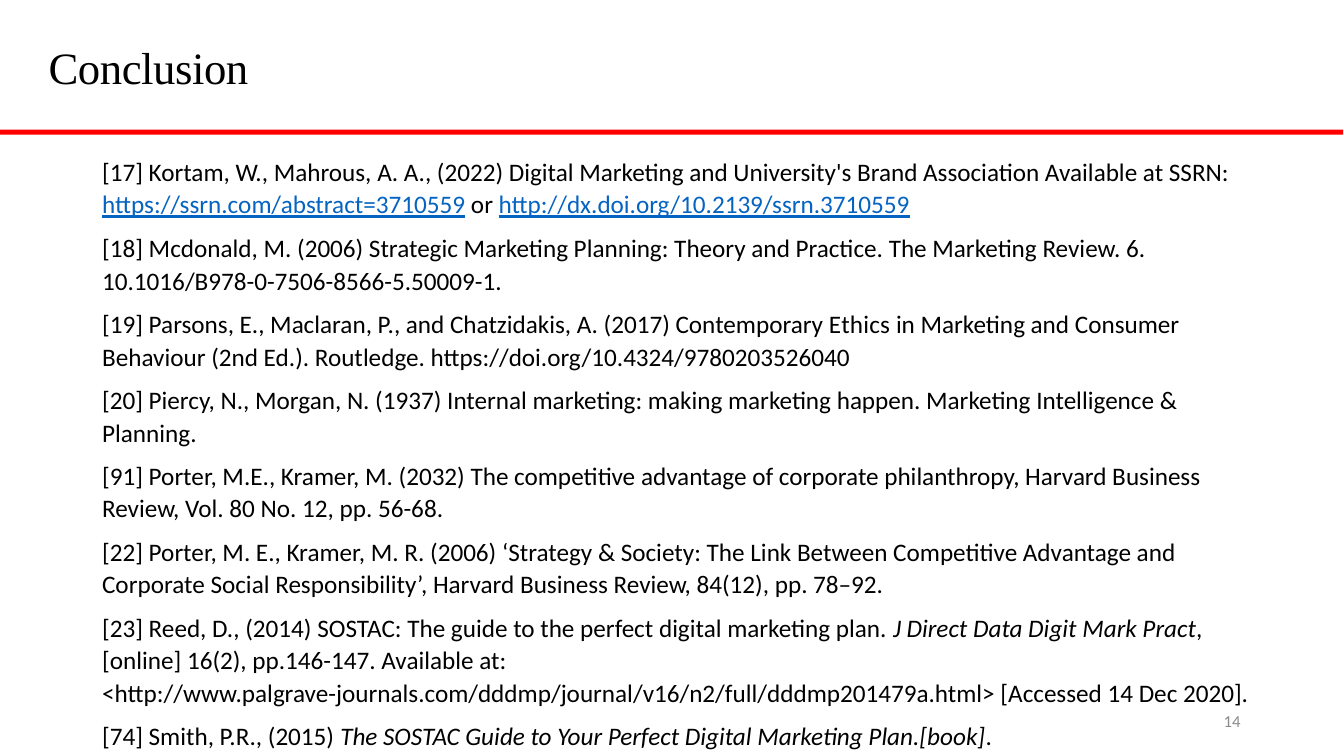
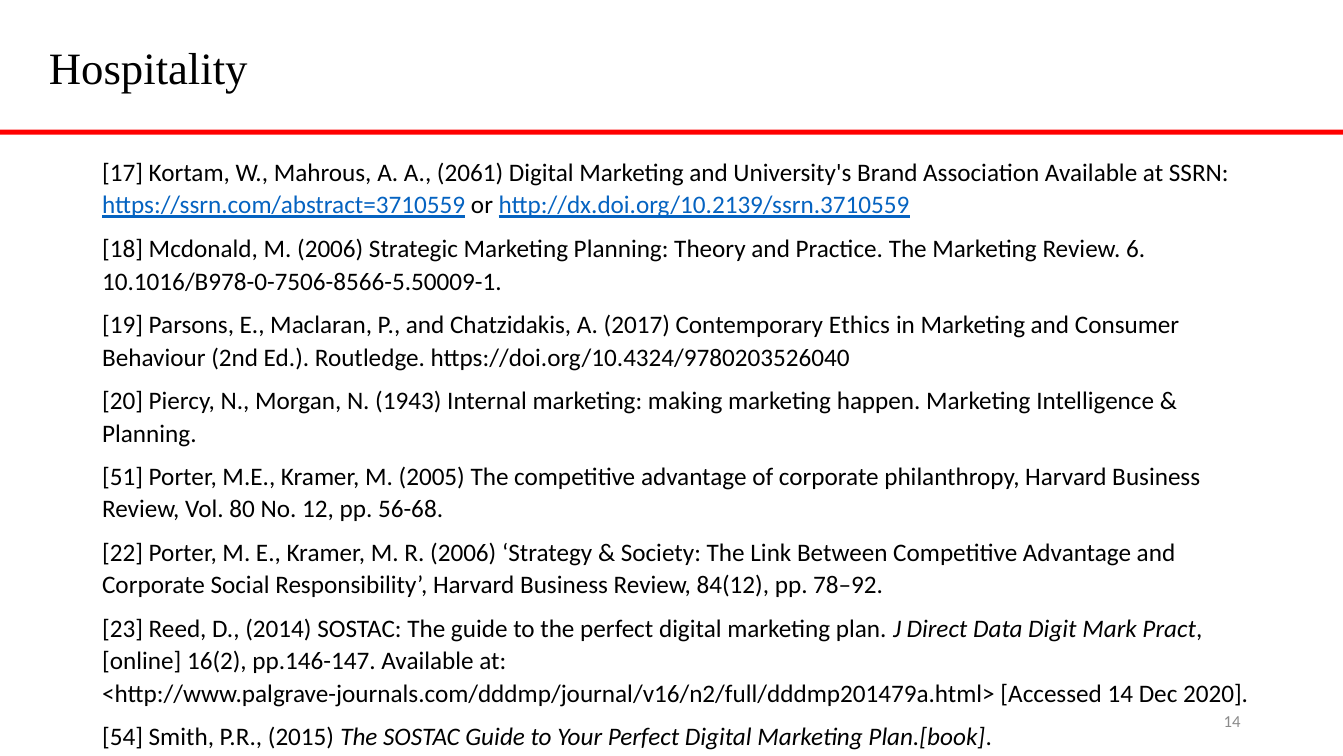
Conclusion: Conclusion -> Hospitality (148, 70)
2022: 2022 -> 2061 (470, 173)
1937: 1937 -> 1943 (408, 401)
91: 91 -> 51 (123, 477)
2032: 2032 -> 2005 (432, 477)
74: 74 -> 54 (123, 737)
